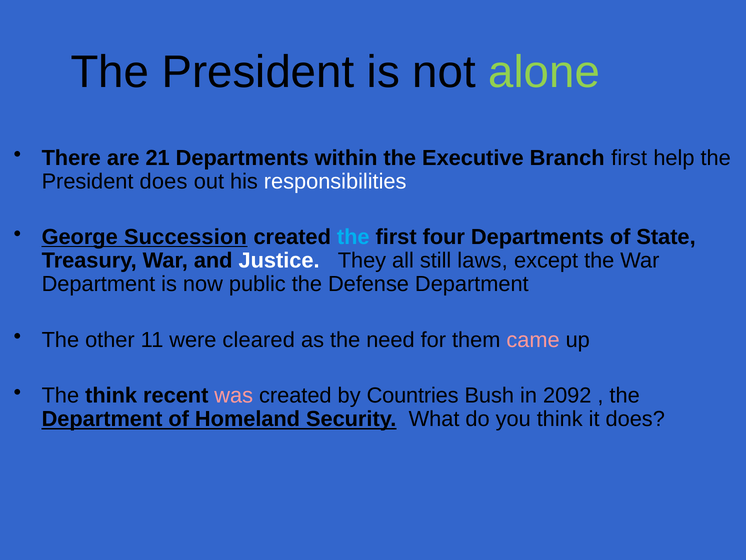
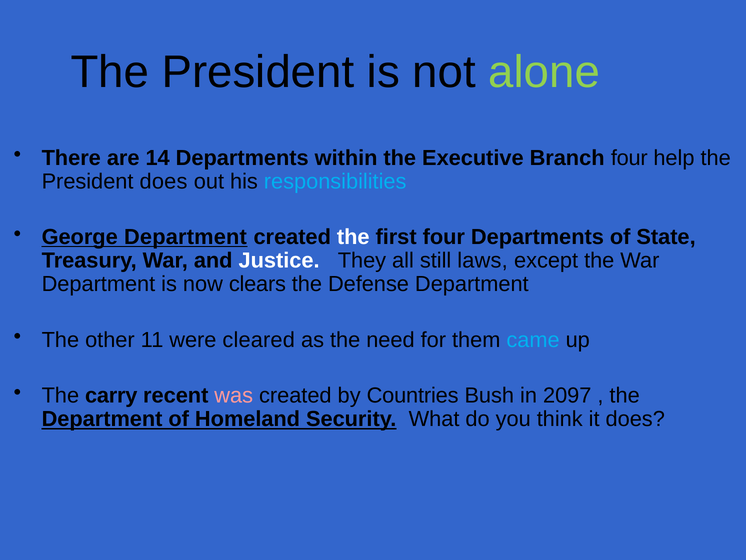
21: 21 -> 14 (158, 158)
Branch first: first -> four (629, 158)
responsibilities colour: white -> light blue (335, 181)
George Succession: Succession -> Department (185, 237)
the colour: light blue -> white (353, 237)
public: public -> clears (257, 284)
came colour: pink -> light blue (533, 340)
The think: think -> carry (111, 395)
2092: 2092 -> 2097 (567, 395)
